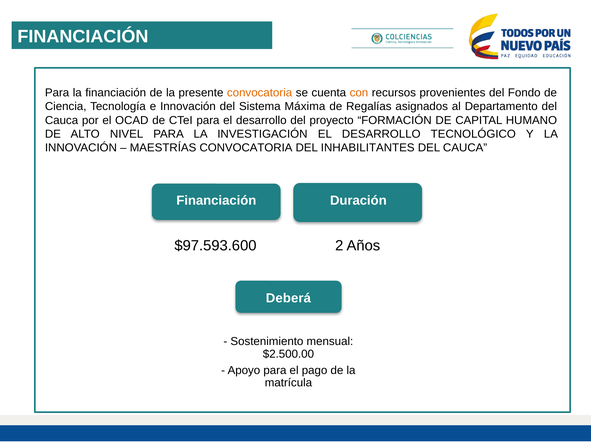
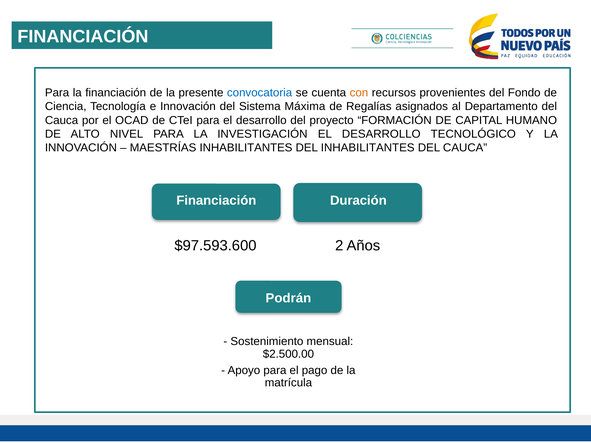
convocatoria colour: orange -> blue (260, 93)
MAESTRÍAS CONVOCATORIA: CONVOCATORIA -> INHABILITANTES (246, 148)
Deberá: Deberá -> Podrán (288, 298)
